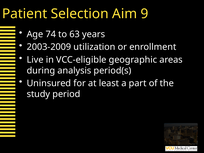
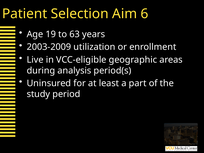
9: 9 -> 6 (144, 14)
74: 74 -> 19 (51, 34)
